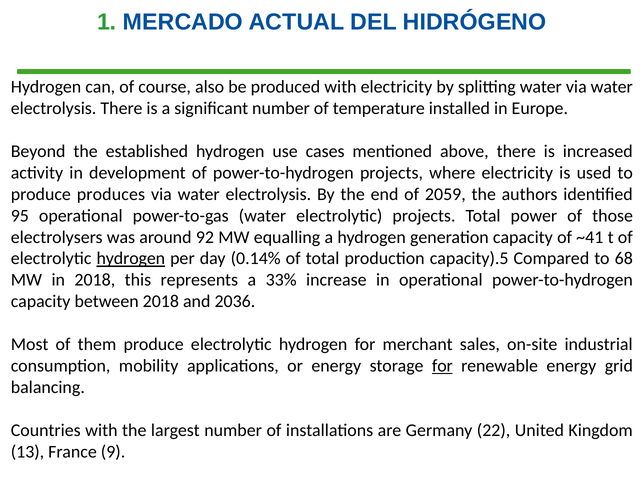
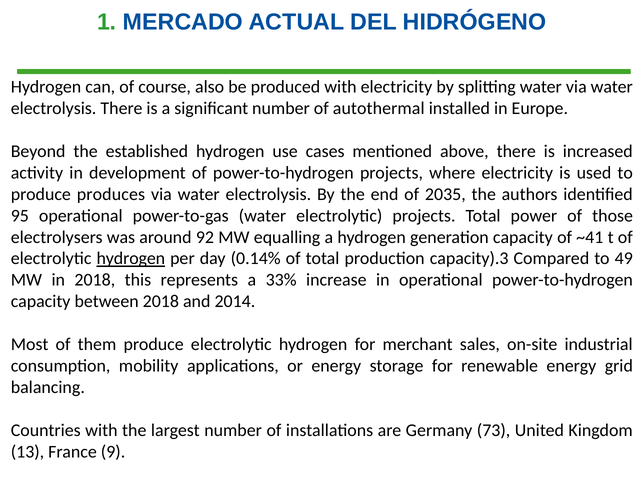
temperature: temperature -> autothermal (379, 108)
2059: 2059 -> 2035 (445, 194)
capacity).5: capacity).5 -> capacity).3 (469, 259)
68: 68 -> 49 (624, 259)
2036: 2036 -> 2014 (235, 302)
for underline: present -> none (442, 366)
22: 22 -> 73 (494, 430)
